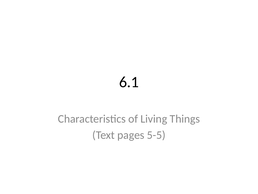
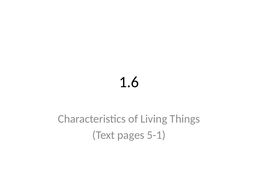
6.1: 6.1 -> 1.6 (129, 82)
5-5: 5-5 -> 5-1 (156, 135)
